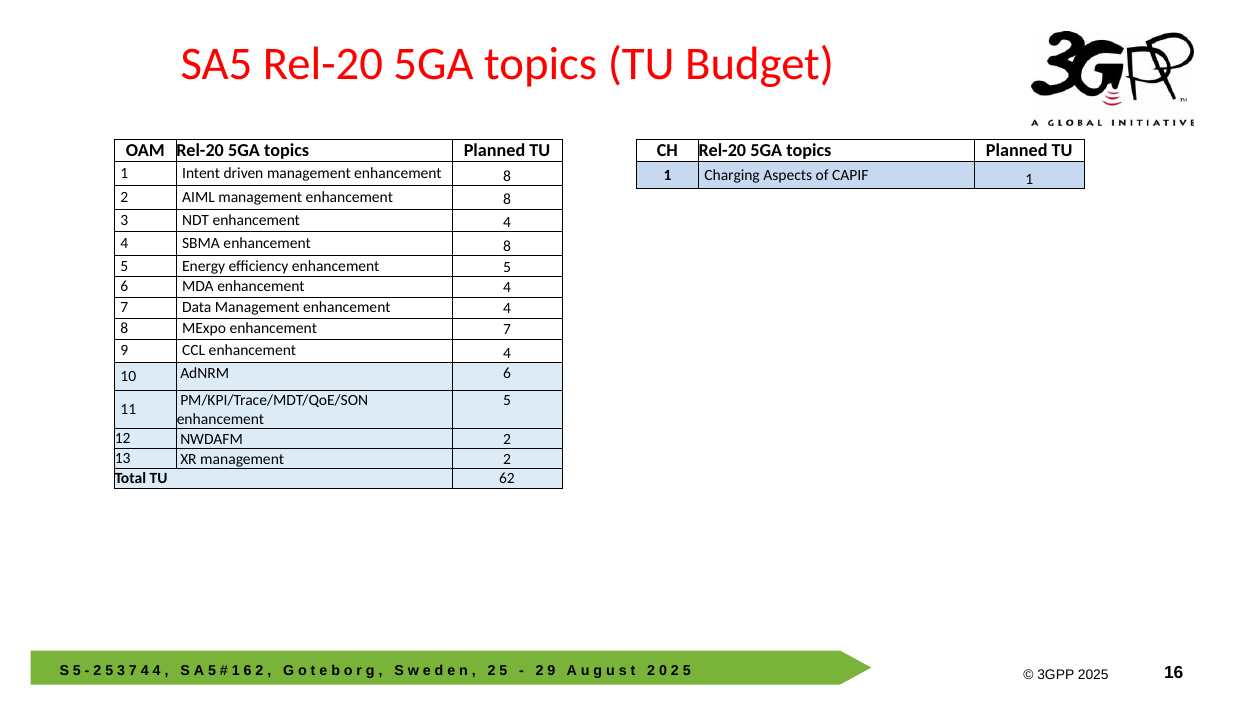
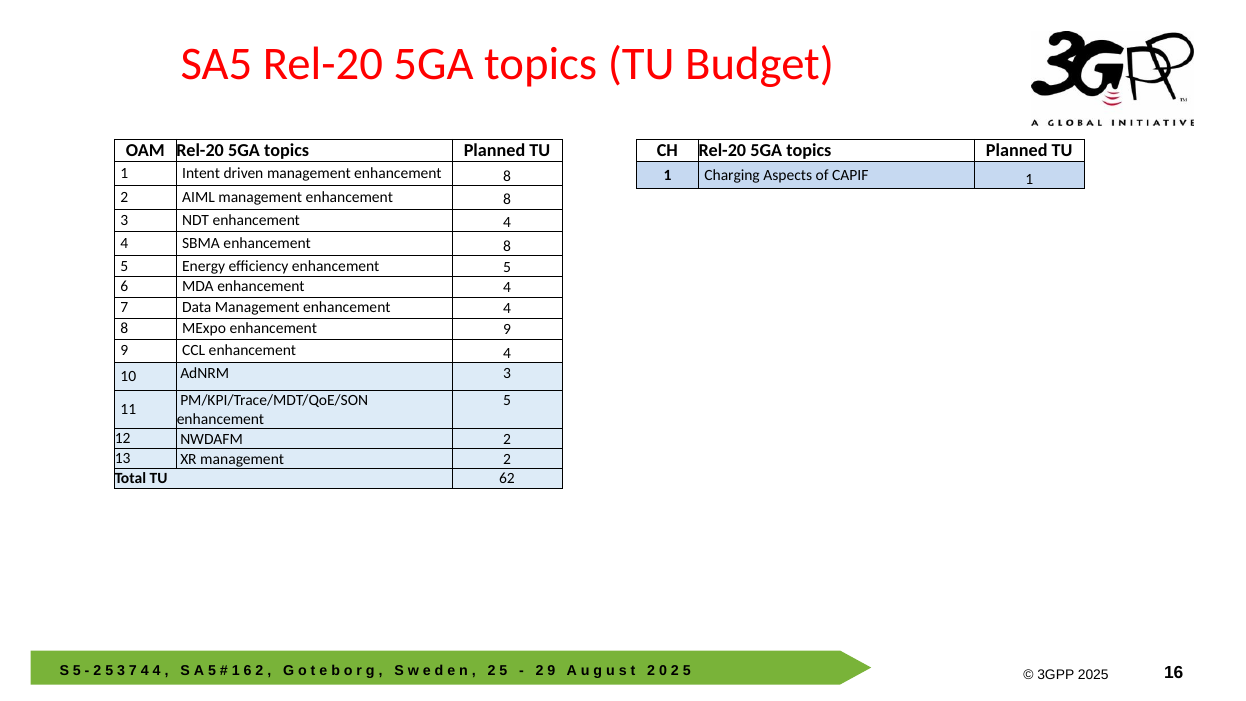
enhancement 7: 7 -> 9 (507, 329)
AdNRM 6: 6 -> 3 (507, 373)
